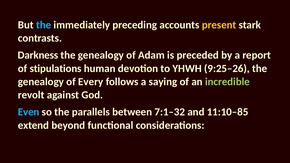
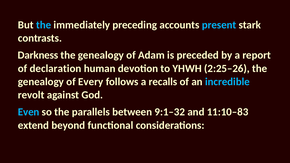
present colour: yellow -> light blue (219, 25)
stipulations: stipulations -> declaration (56, 68)
9:25–26: 9:25–26 -> 2:25–26 (227, 68)
saying: saying -> recalls (163, 82)
incredible colour: light green -> light blue (227, 82)
7:1–32: 7:1–32 -> 9:1–32 (170, 112)
11:10–85: 11:10–85 -> 11:10–83 (228, 112)
